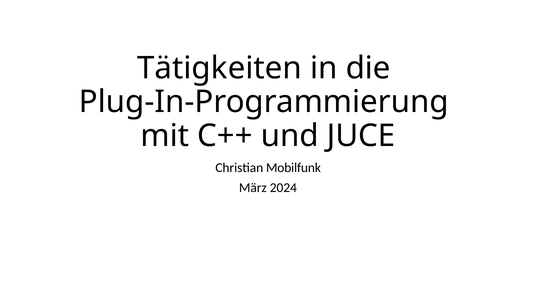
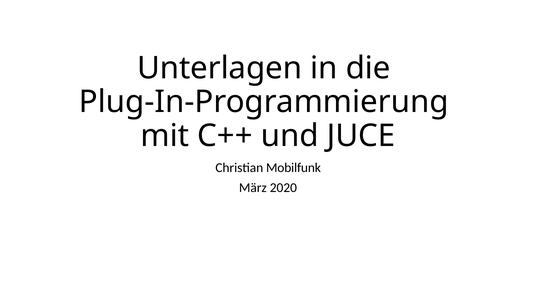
Tätigkeiten: Tätigkeiten -> Unterlagen (220, 68)
2024: 2024 -> 2020 (283, 188)
